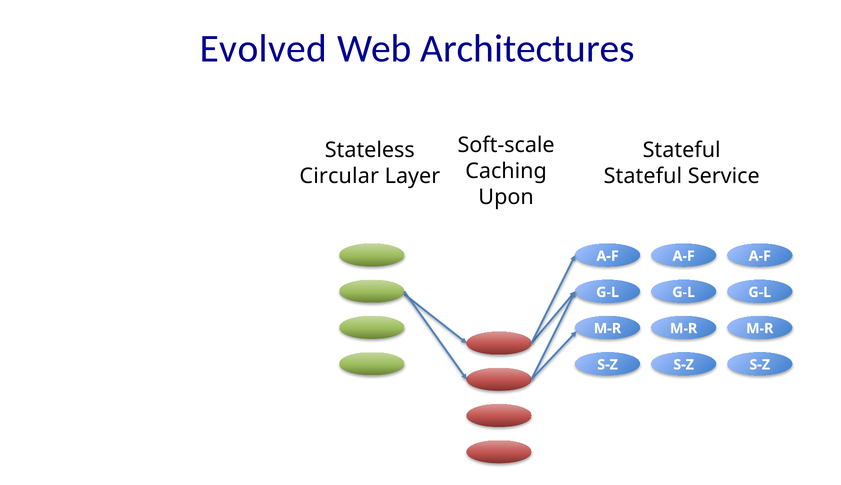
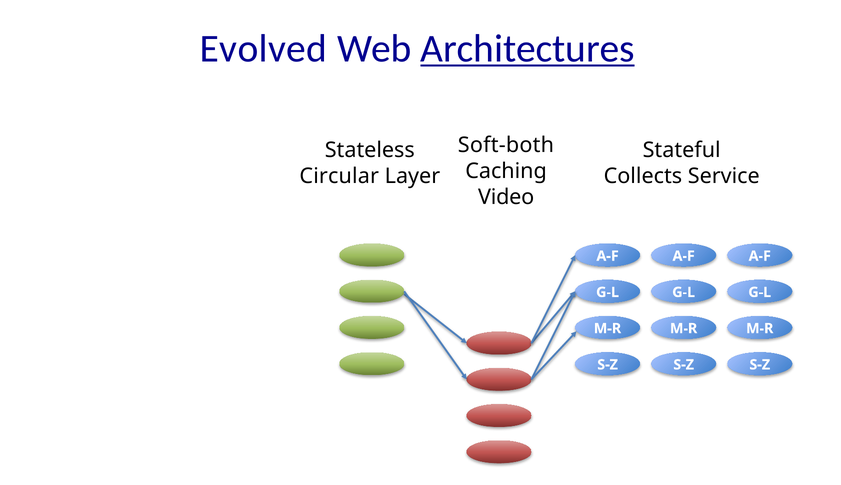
Architectures underline: none -> present (528, 49)
Soft-scale: Soft-scale -> Soft-both (506, 145)
Stateful: Stateful -> Collects (643, 176)
Upon: Upon -> Video (506, 197)
